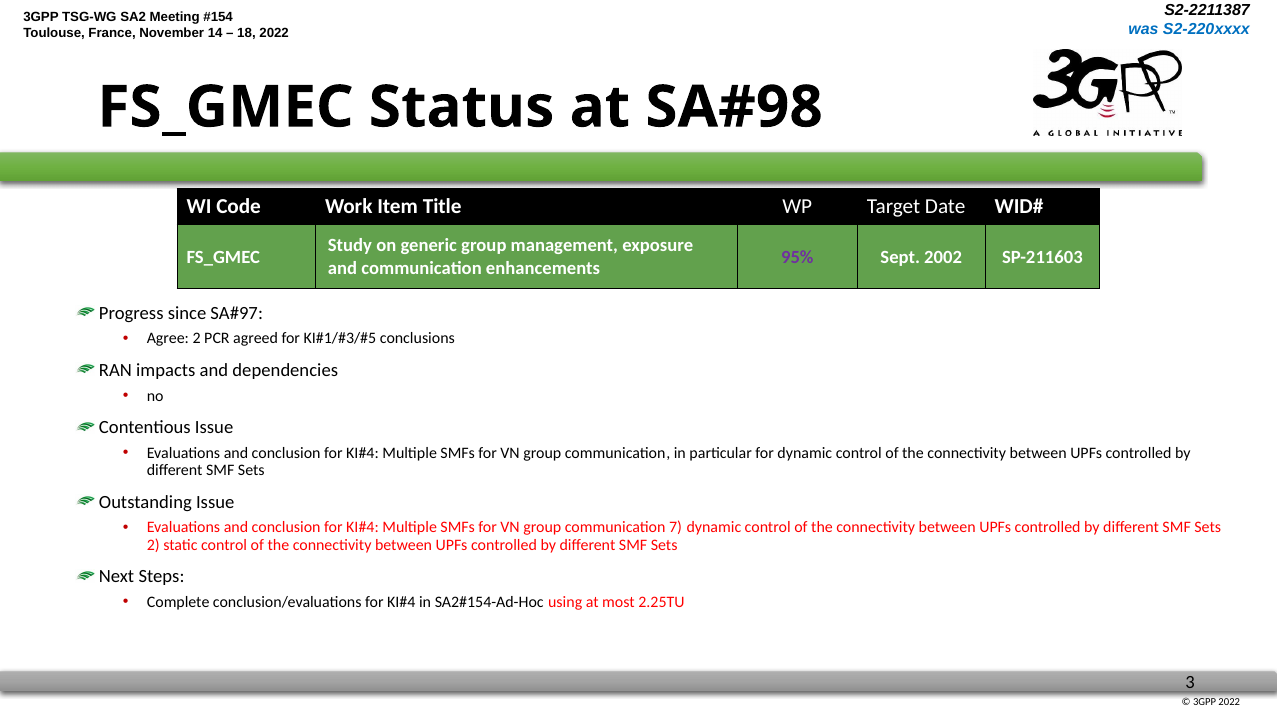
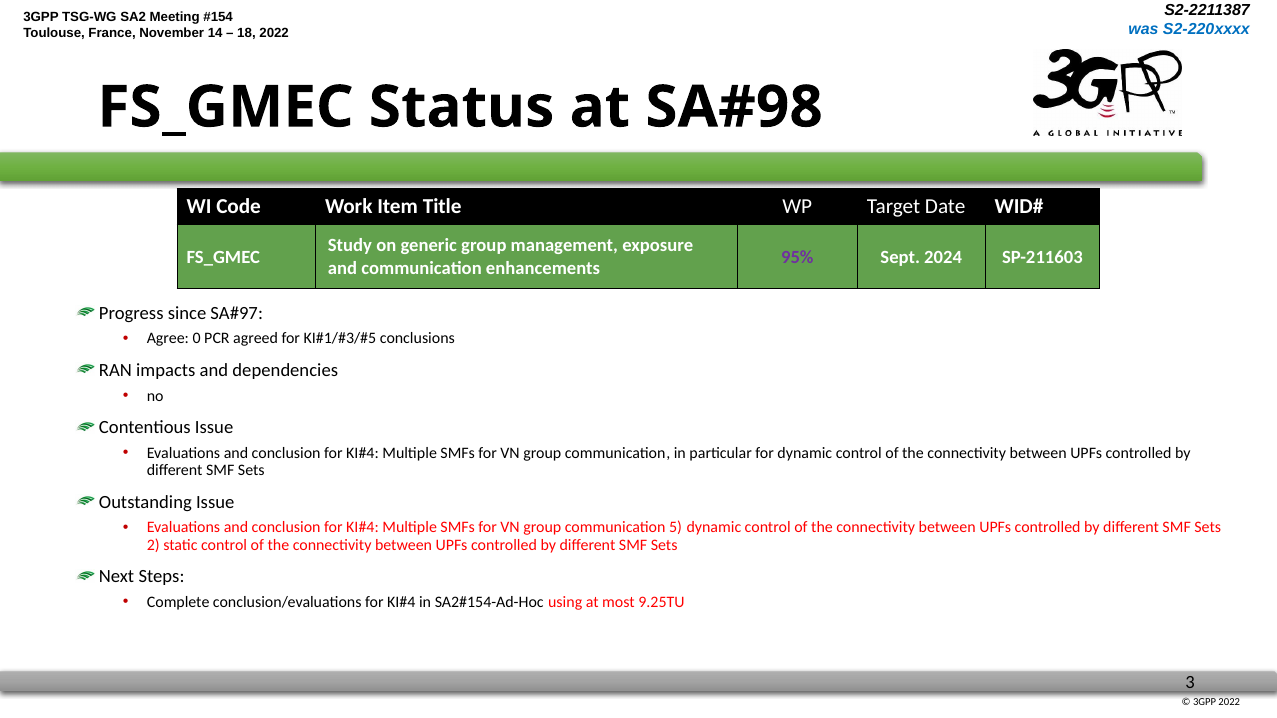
2002: 2002 -> 2024 (943, 257)
Agree 2: 2 -> 0 (197, 339)
7: 7 -> 5 (676, 528)
2.25TU: 2.25TU -> 9.25TU (661, 602)
